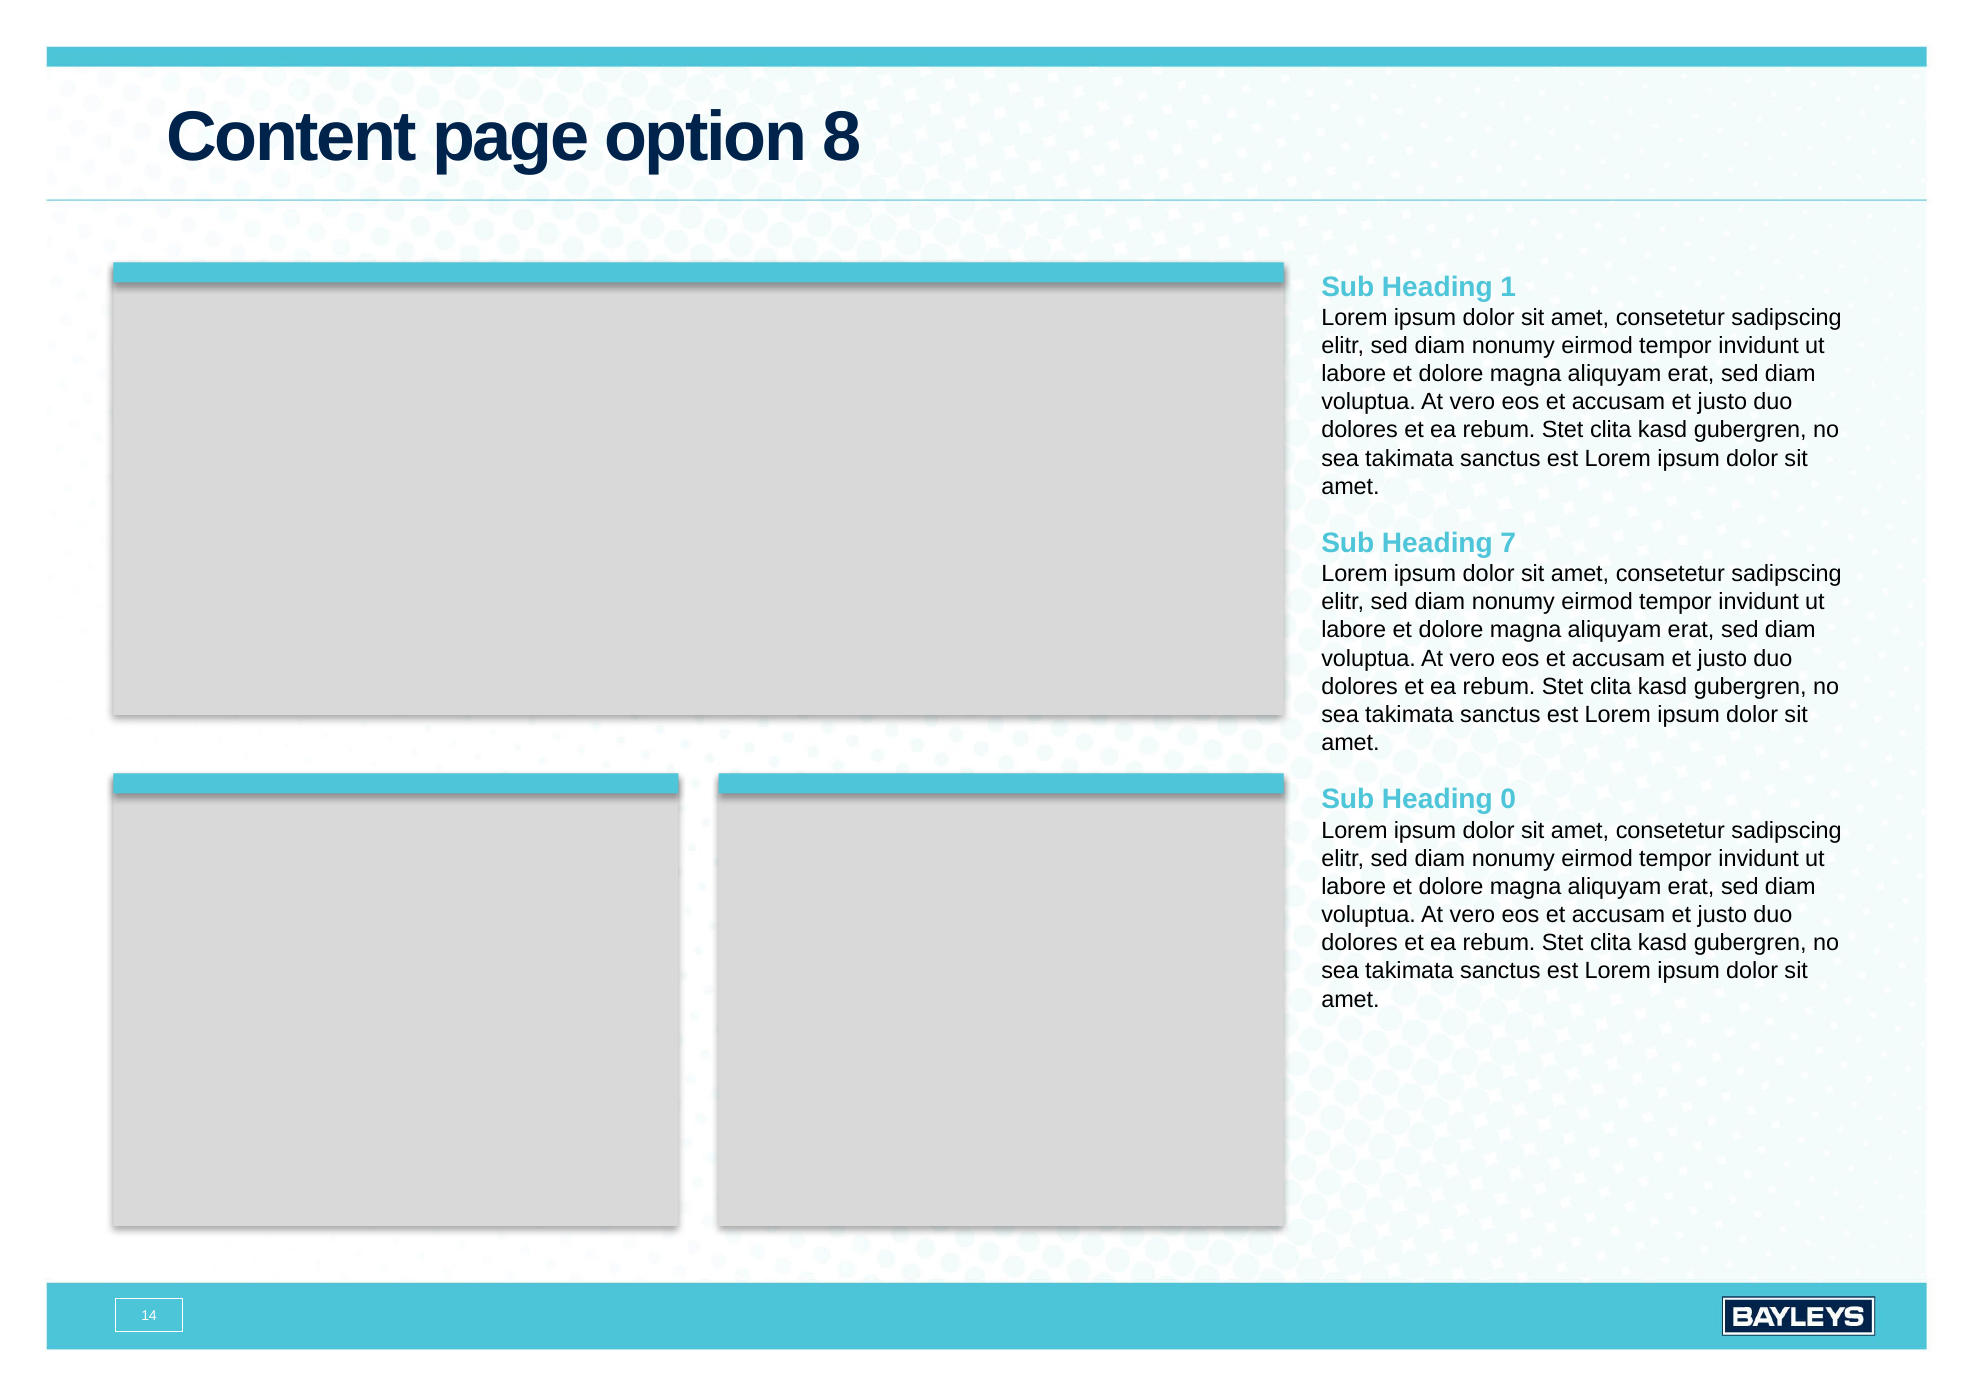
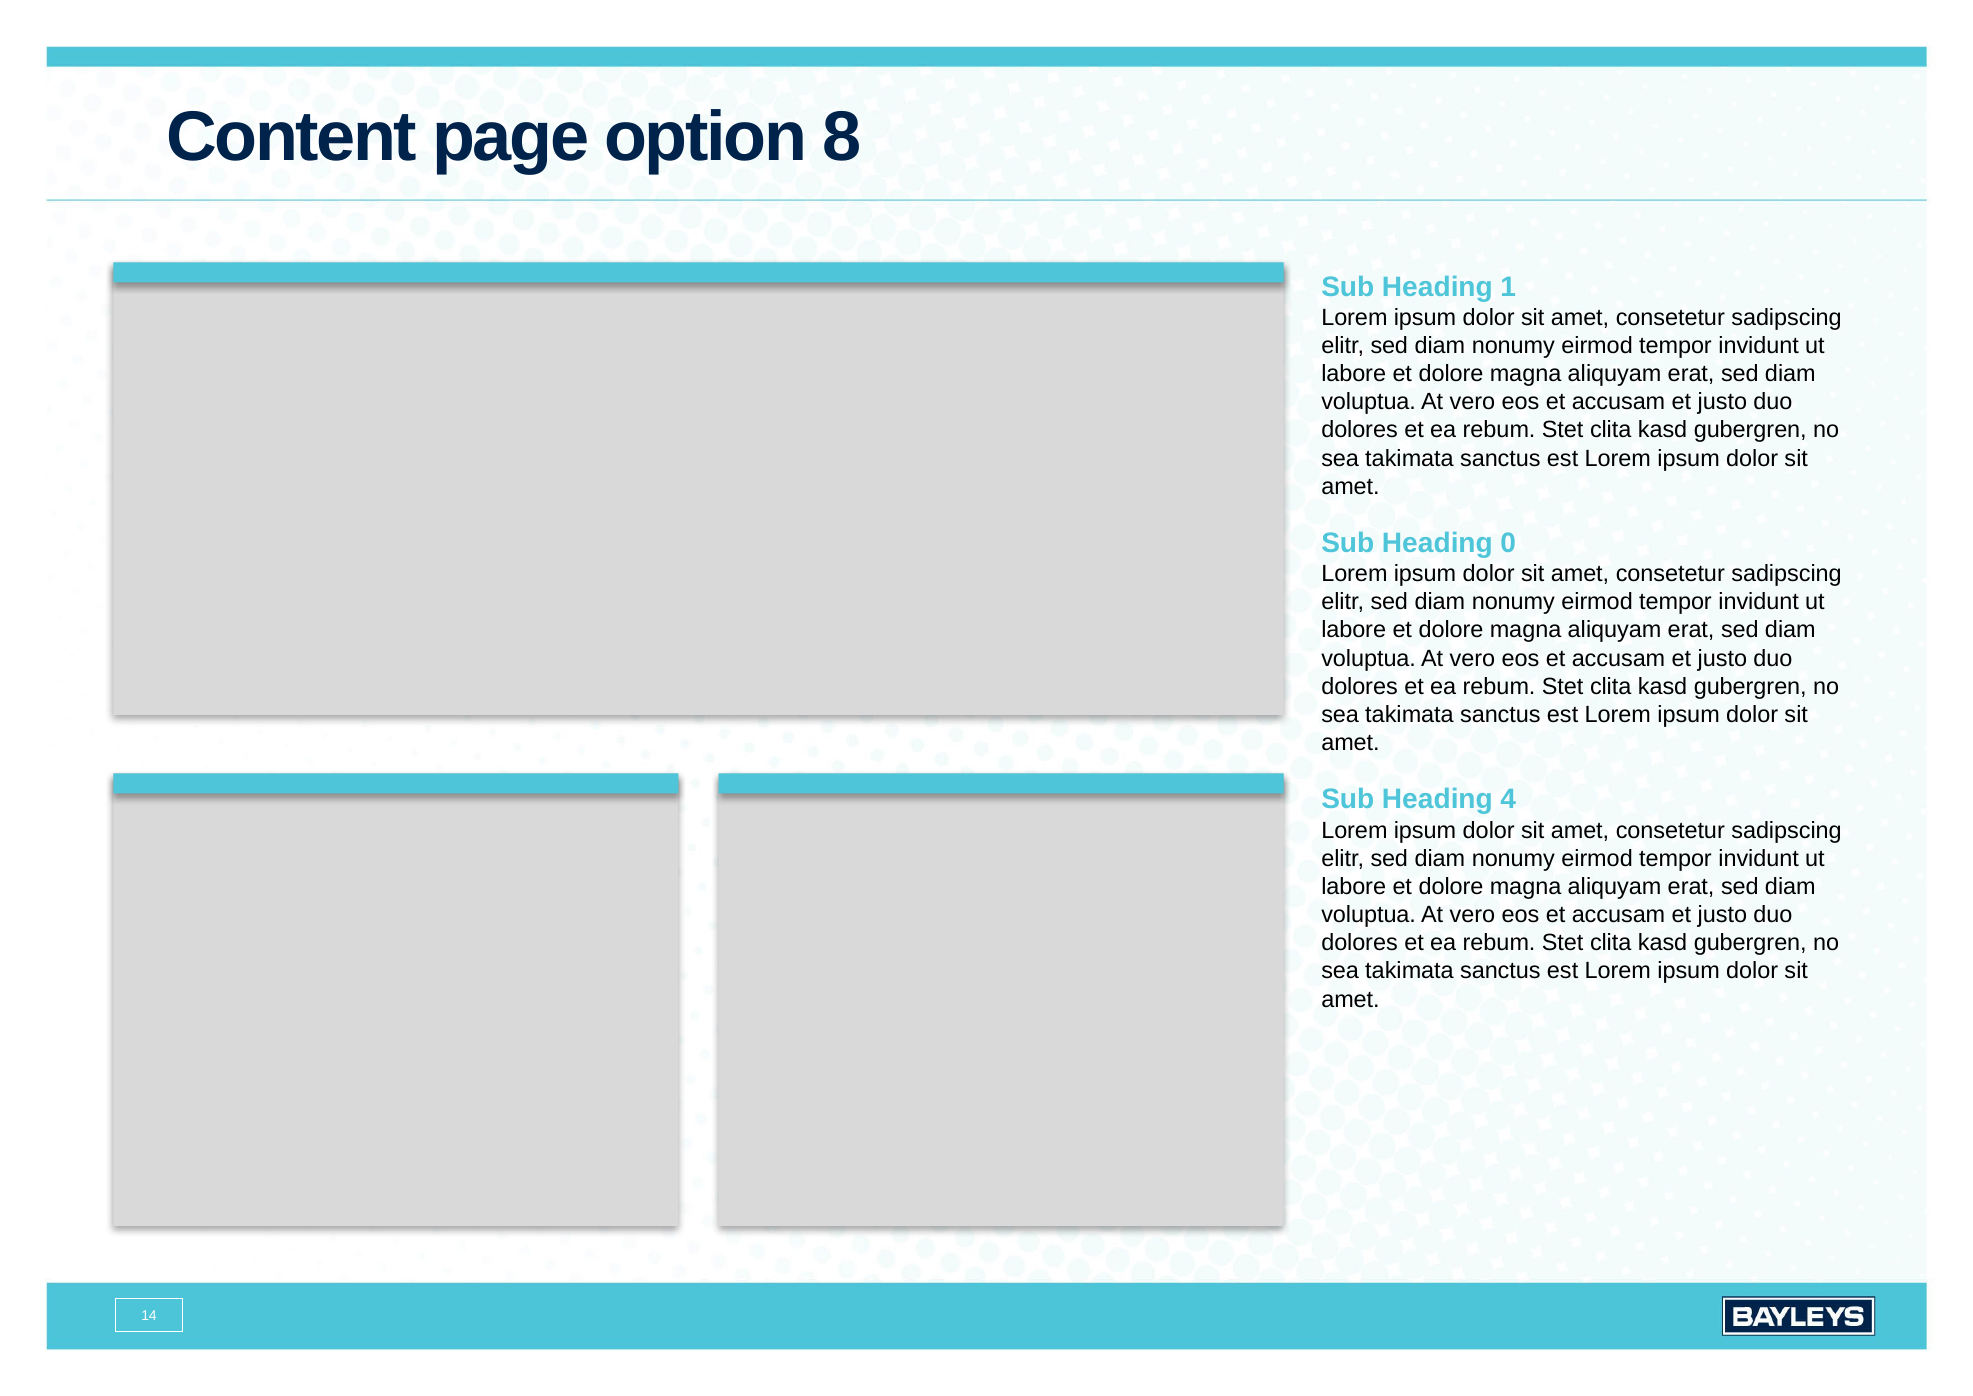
7: 7 -> 0 (1508, 543)
0: 0 -> 4 (1508, 800)
